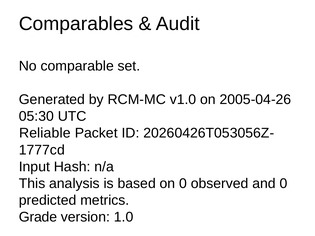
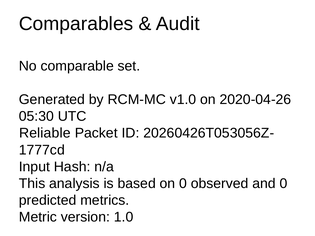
2005-04-26: 2005-04-26 -> 2020-04-26 (255, 100)
Grade: Grade -> Metric (38, 217)
